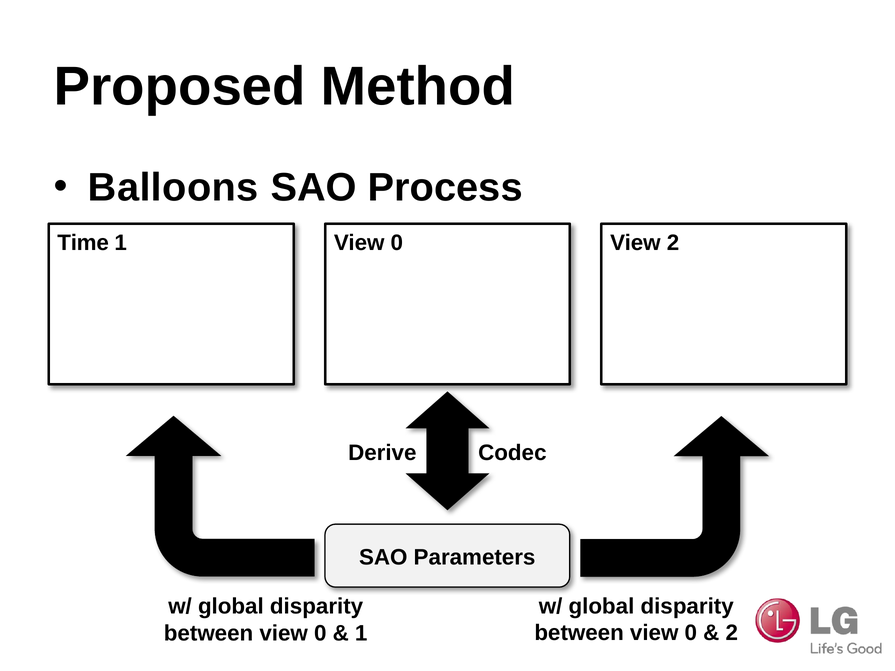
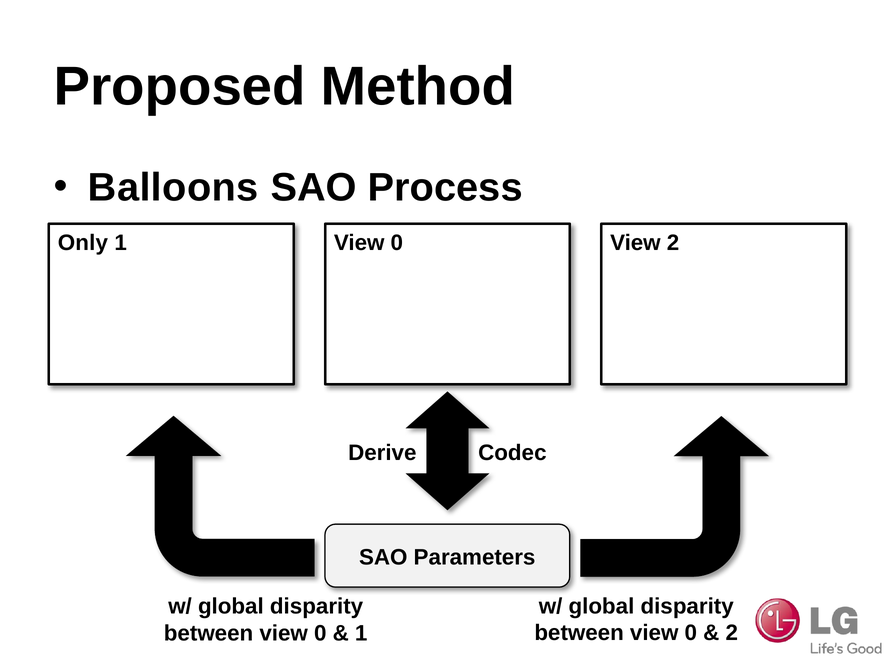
Time: Time -> Only (83, 243)
